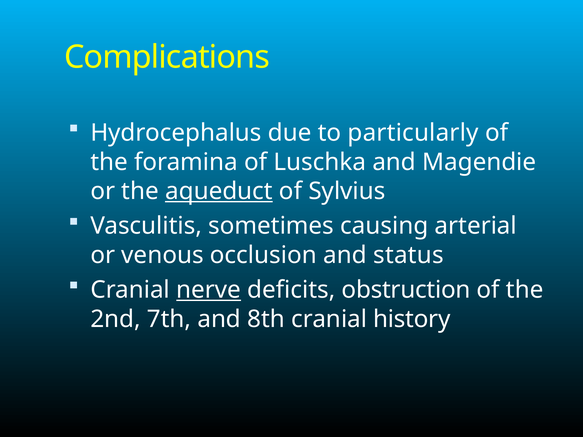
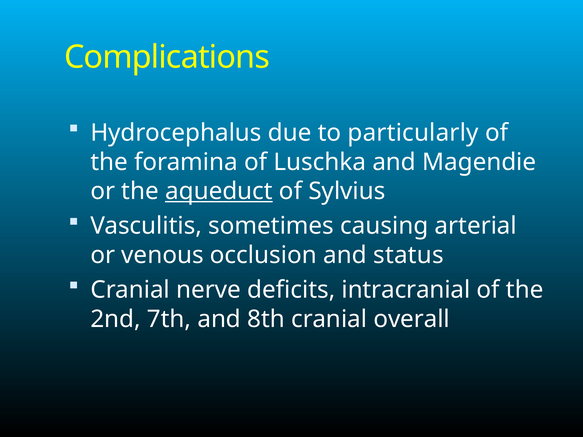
nerve underline: present -> none (209, 290)
obstruction: obstruction -> intracranial (406, 290)
history: history -> overall (412, 319)
